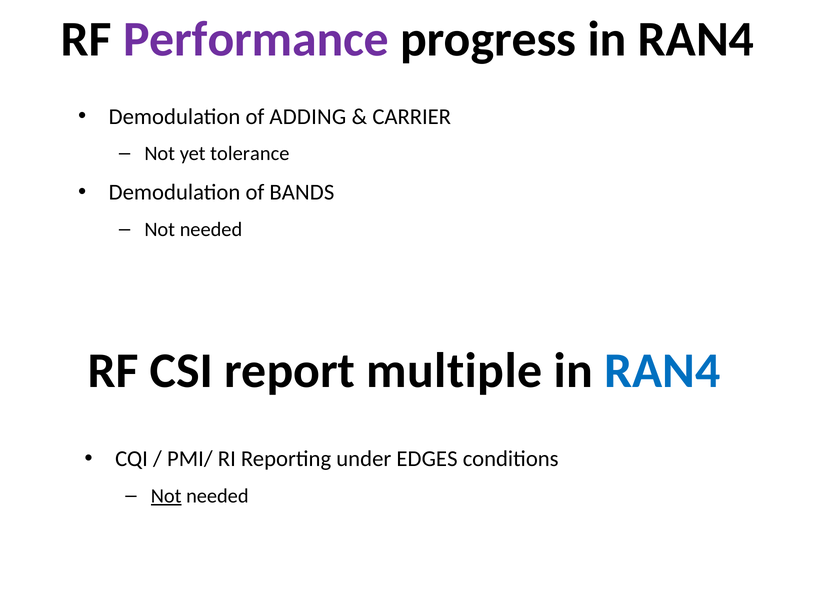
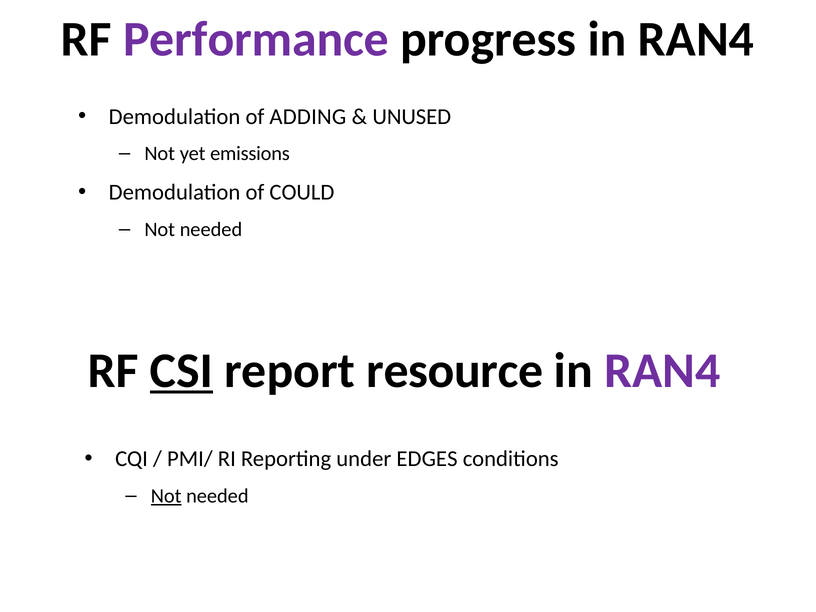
CARRIER: CARRIER -> UNUSED (412, 117)
tolerance: tolerance -> emissions (250, 154)
BANDS: BANDS -> COULD (302, 192)
CSI underline: none -> present (182, 371)
multiple: multiple -> resource (455, 371)
RAN4 colour: blue -> purple (662, 371)
